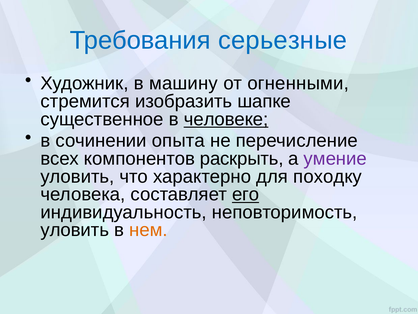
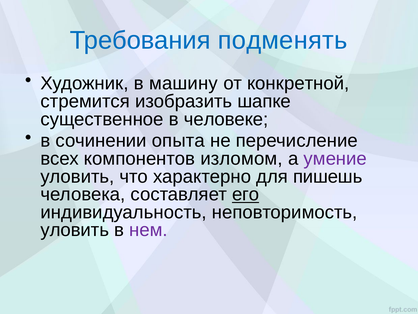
серьезные: серьезные -> подменять (283, 40)
огненными: огненными -> конкретной (298, 83)
человеке underline: present -> none (226, 119)
раскрыть: раскрыть -> изломом (242, 158)
походку: походку -> пишешь (328, 176)
нем colour: orange -> purple (148, 230)
